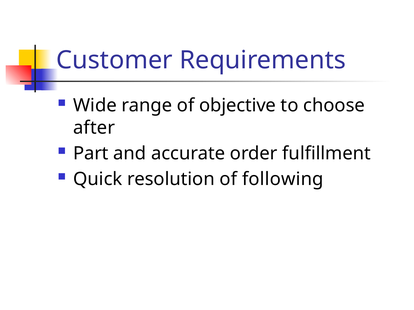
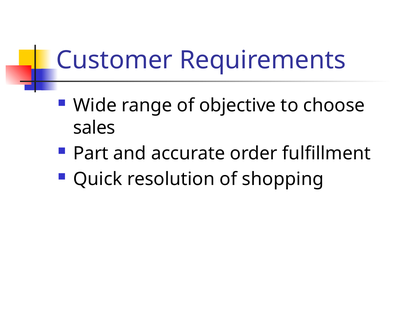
after: after -> sales (94, 128)
following: following -> shopping (283, 179)
